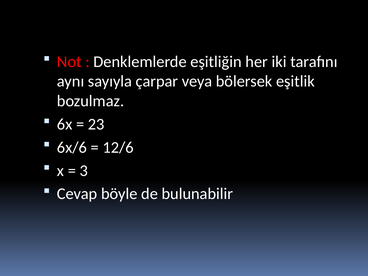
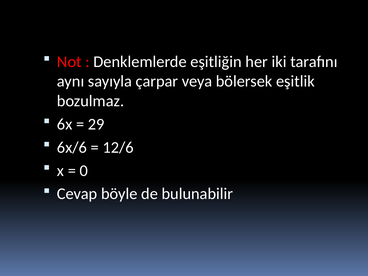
23: 23 -> 29 (96, 124)
3: 3 -> 0 (84, 171)
